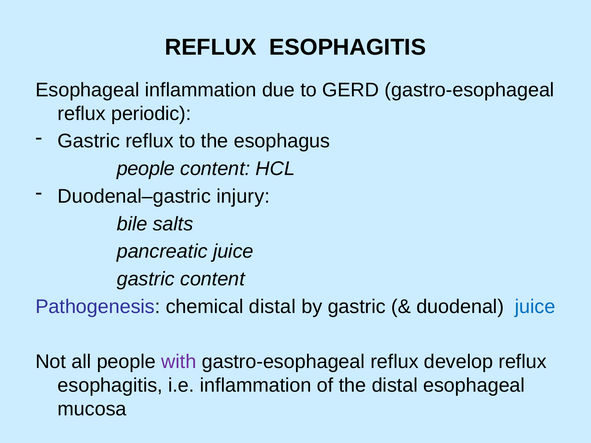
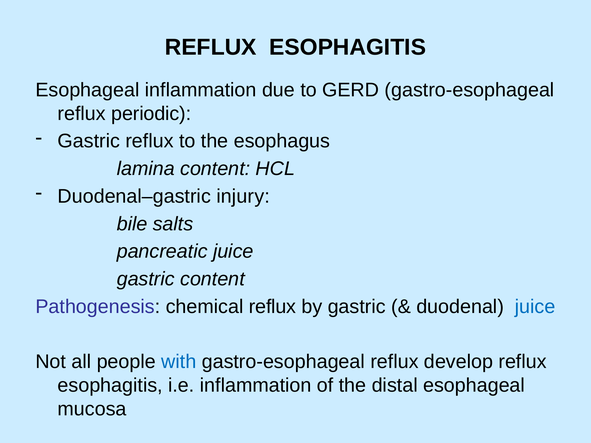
people: people -> lamina (146, 169)
chemical distal: distal -> reflux (272, 307)
with colour: purple -> blue (179, 362)
